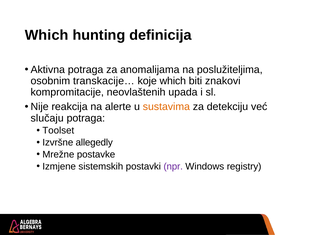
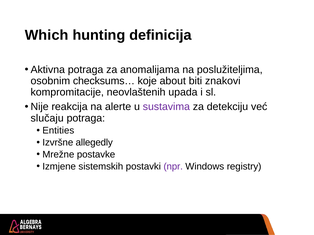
transkacije…: transkacije… -> checksums… (104, 81)
koje which: which -> about (173, 81)
sustavima colour: orange -> purple (166, 107)
Toolset: Toolset -> Entities (58, 131)
